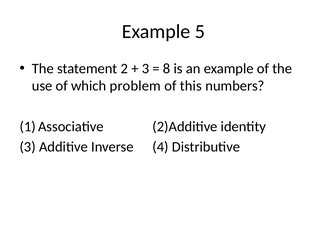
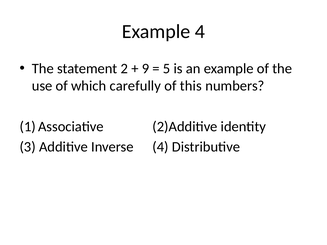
Example 5: 5 -> 4 (200, 32)
3: 3 -> 9 (145, 69)
8: 8 -> 5 (167, 69)
problem: problem -> carefully (135, 86)
